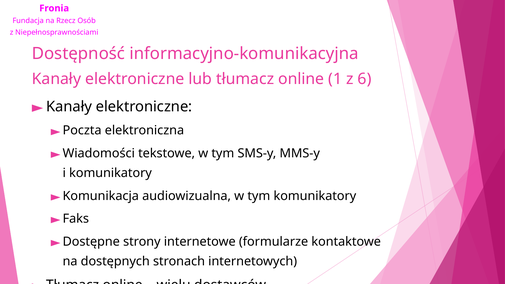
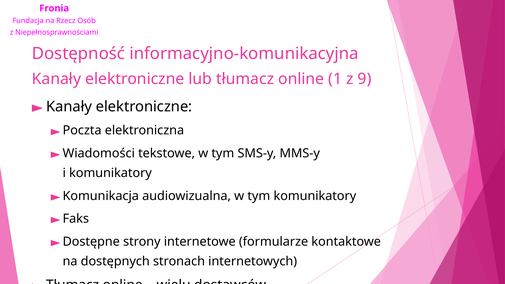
6: 6 -> 9 (365, 79)
